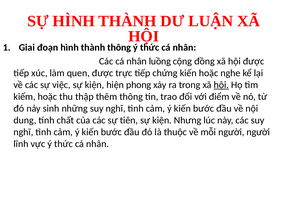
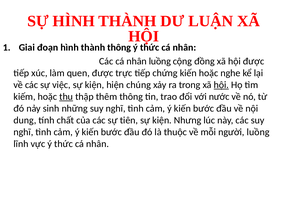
phong: phong -> chúng (139, 85)
thu underline: none -> present (66, 97)
điểm: điểm -> nước (219, 97)
người người: người -> luồng (258, 133)
